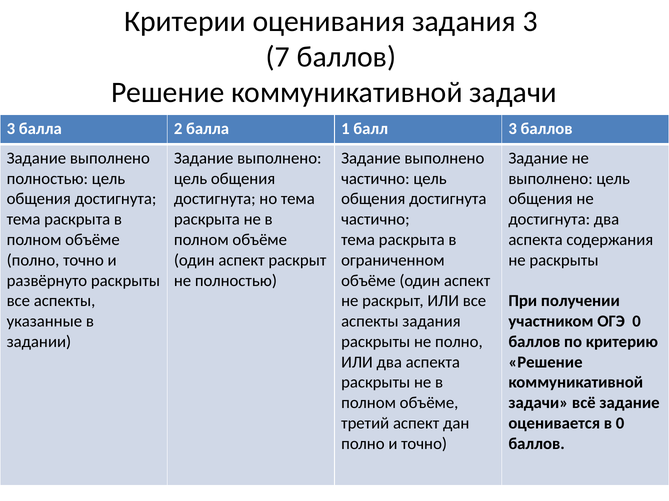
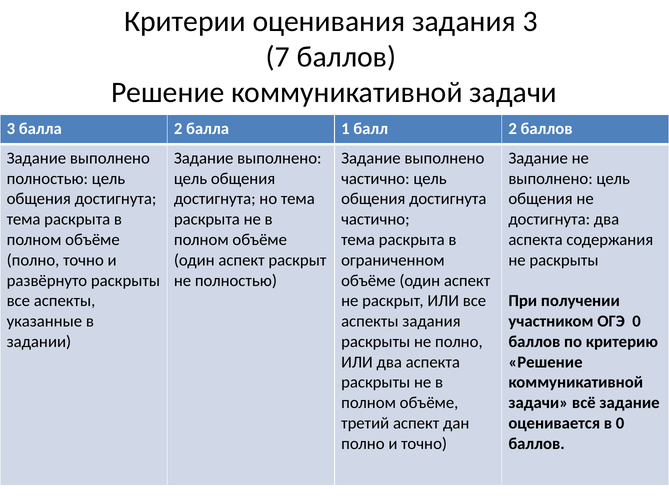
балл 3: 3 -> 2 (513, 129)
